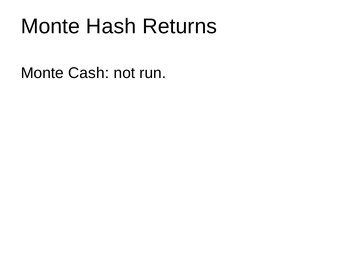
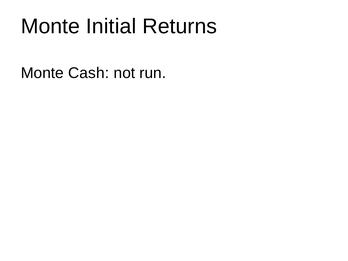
Hash: Hash -> Initial (111, 26)
